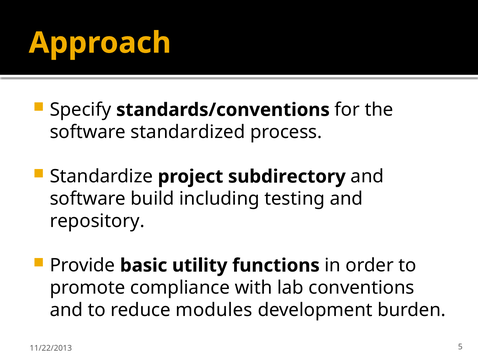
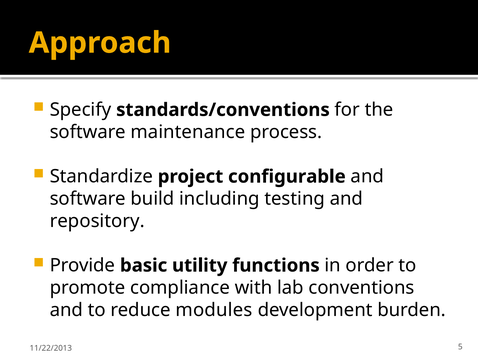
standardized: standardized -> maintenance (188, 132)
subdirectory: subdirectory -> configurable (287, 177)
